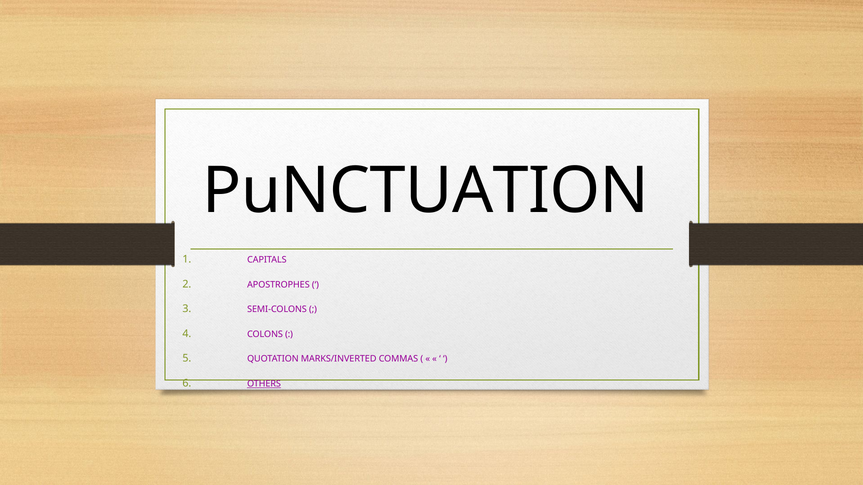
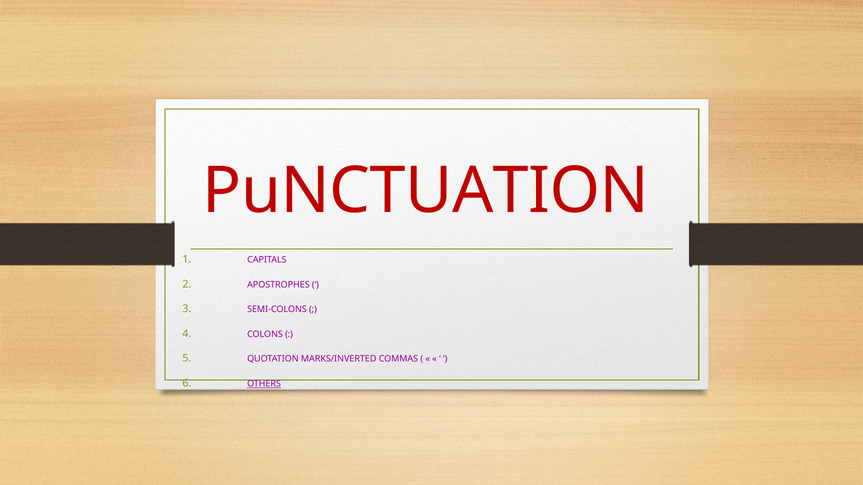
PuNCTUATION colour: black -> red (426, 191)
